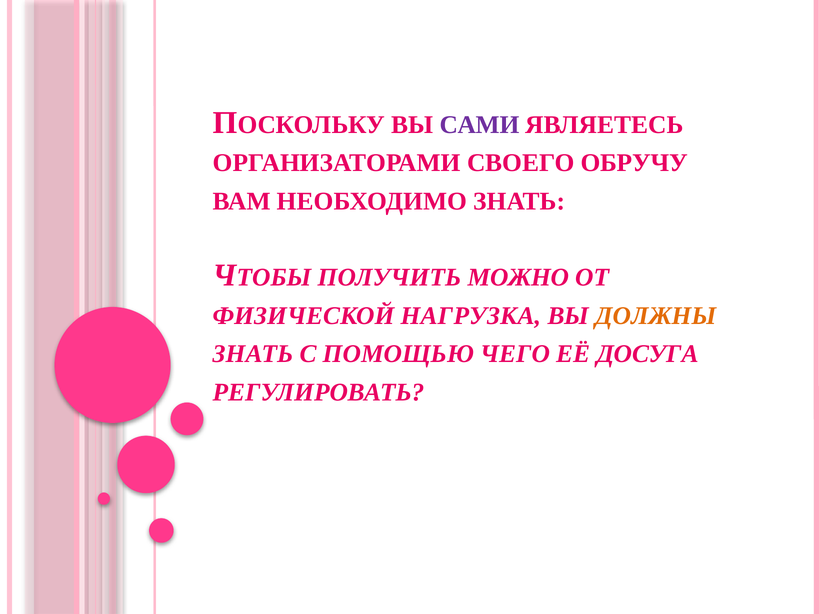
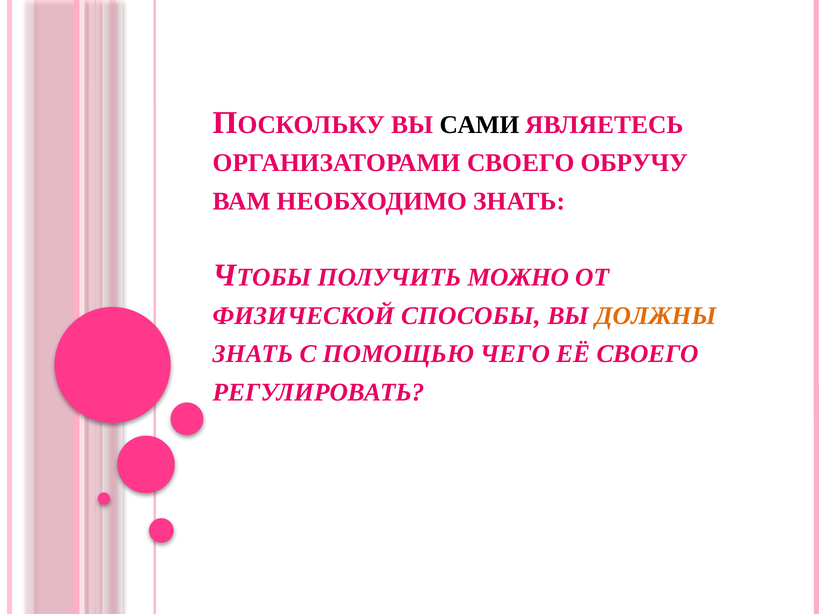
САМИ colour: purple -> black (480, 125)
НАГРУЗКА: НАГРУЗКА -> СПОСОБЫ (471, 316)
ЕЁ ДОСУГА: ДОСУГА -> СВОЕГО (648, 354)
